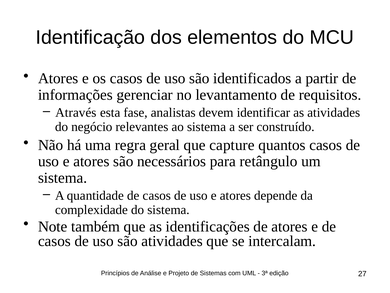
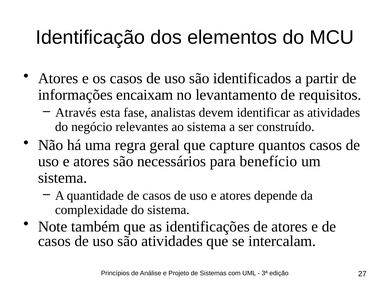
gerenciar: gerenciar -> encaixam (145, 95)
retângulo: retângulo -> benefício (268, 161)
